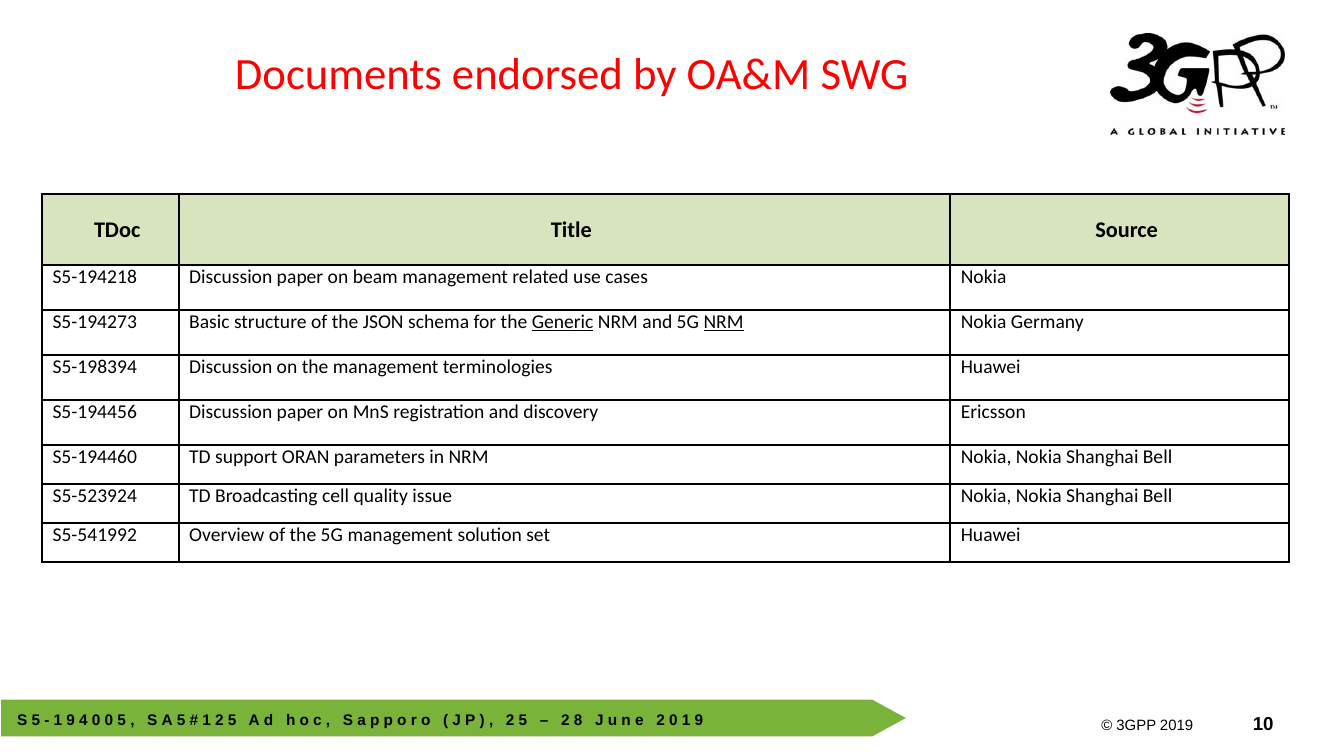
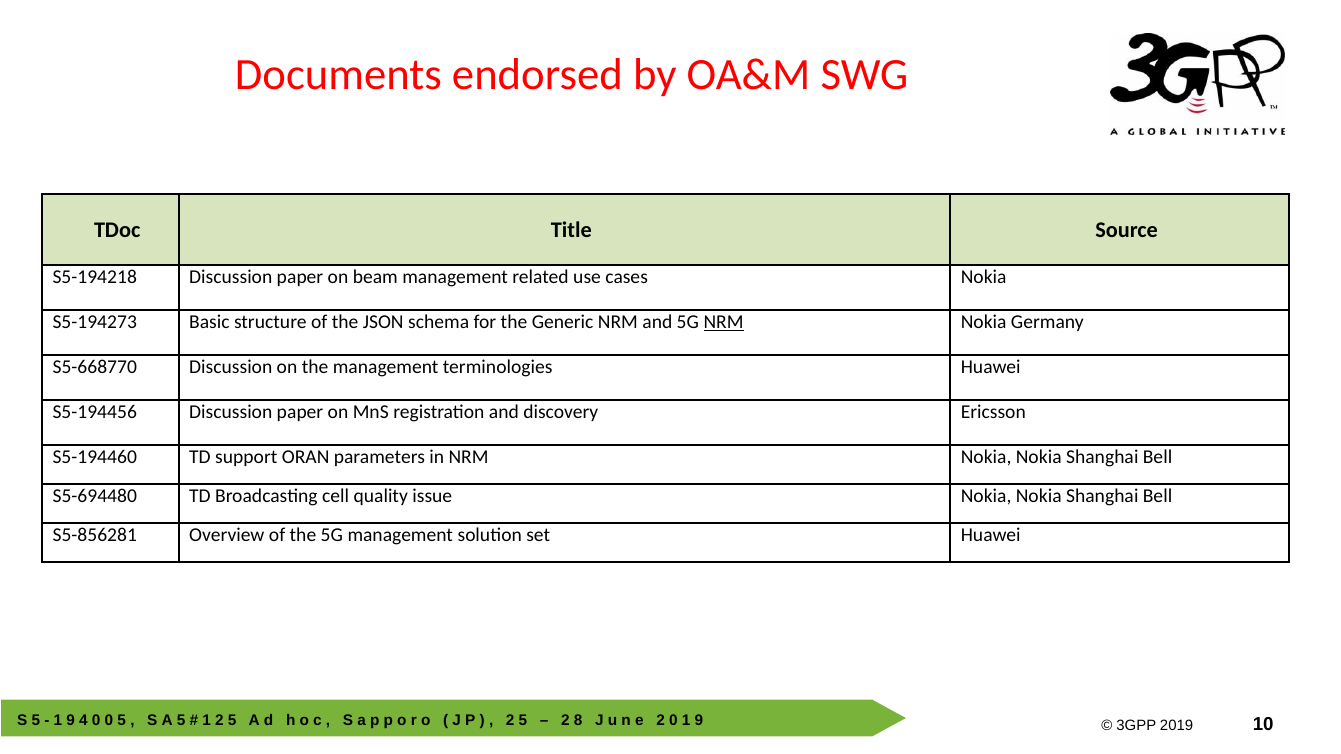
Generic underline: present -> none (563, 322)
S5-198394: S5-198394 -> S5-668770 (95, 367)
S5-523924: S5-523924 -> S5-694480 (95, 496)
S5-541992: S5-541992 -> S5-856281 (95, 535)
